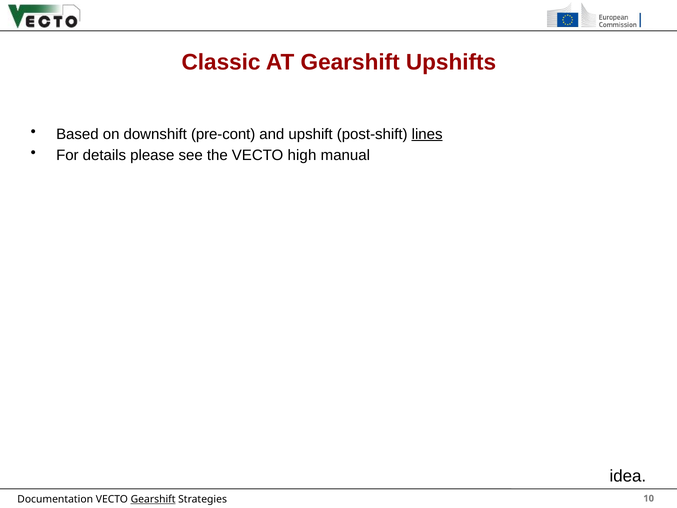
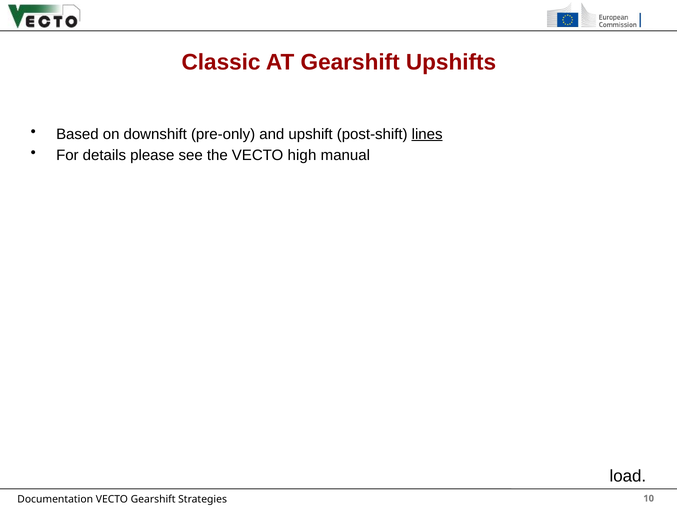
pre-cont: pre-cont -> pre-only (223, 134)
idea: idea -> load (628, 476)
Gearshift underline: present -> none (153, 499)
